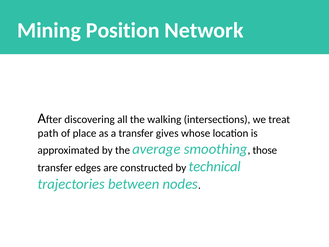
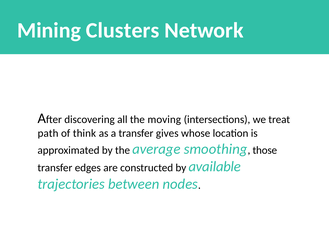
Position: Position -> Clusters (123, 30)
walking: walking -> moving (164, 119)
place: place -> think (84, 133)
technical: technical -> available (215, 166)
